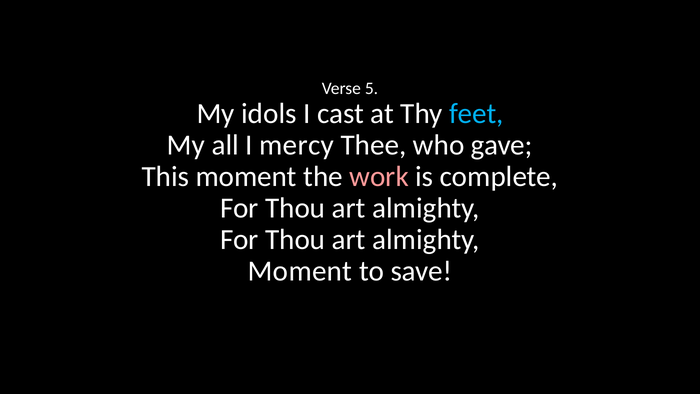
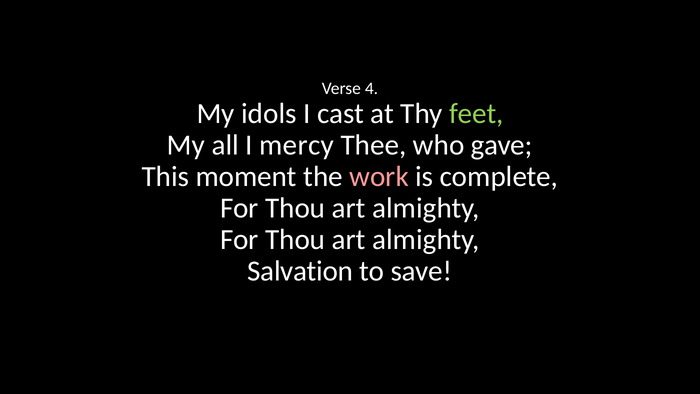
5: 5 -> 4 (372, 89)
feet colour: light blue -> light green (476, 114)
Moment: Moment -> Salvation (300, 271)
